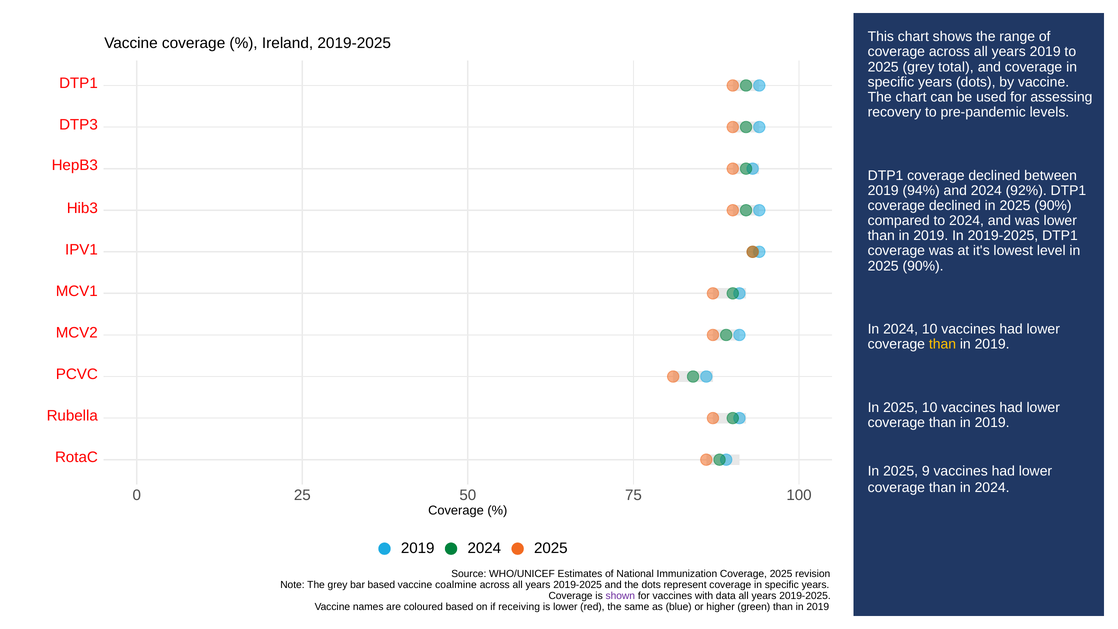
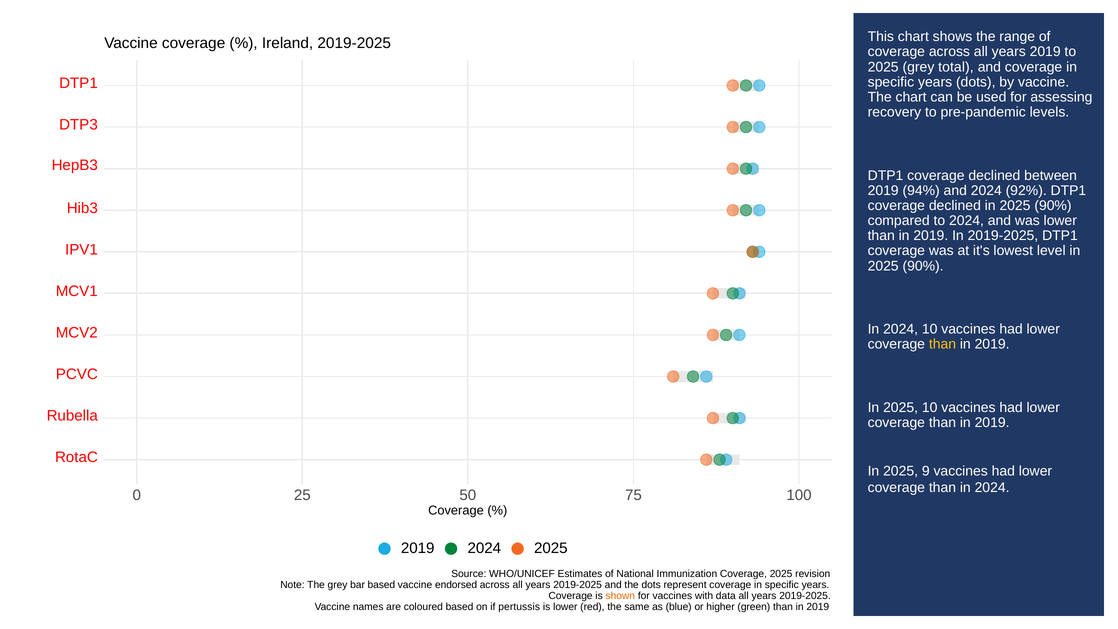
coalmine: coalmine -> endorsed (456, 585)
shown colour: purple -> orange (620, 596)
receiving: receiving -> pertussis (519, 607)
